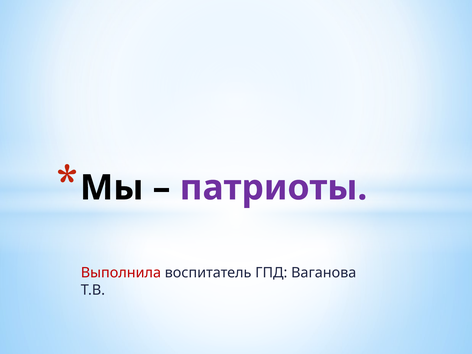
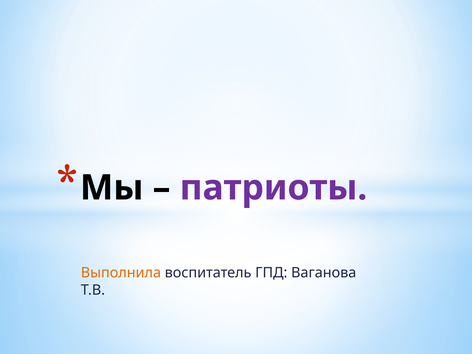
Выполнила colour: red -> orange (121, 273)
